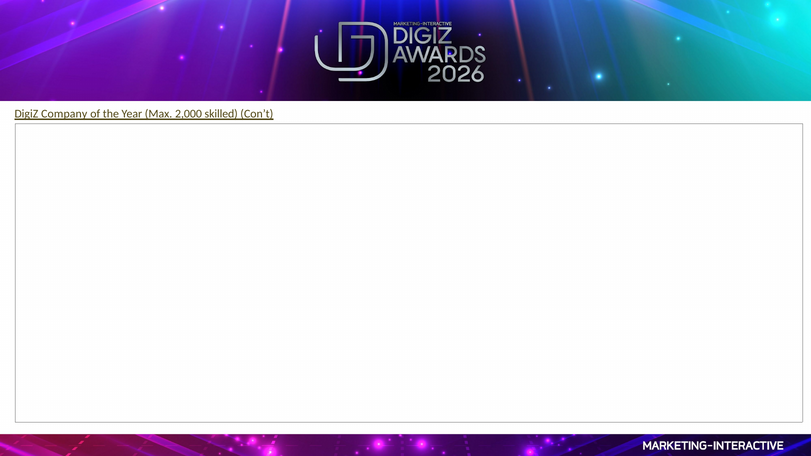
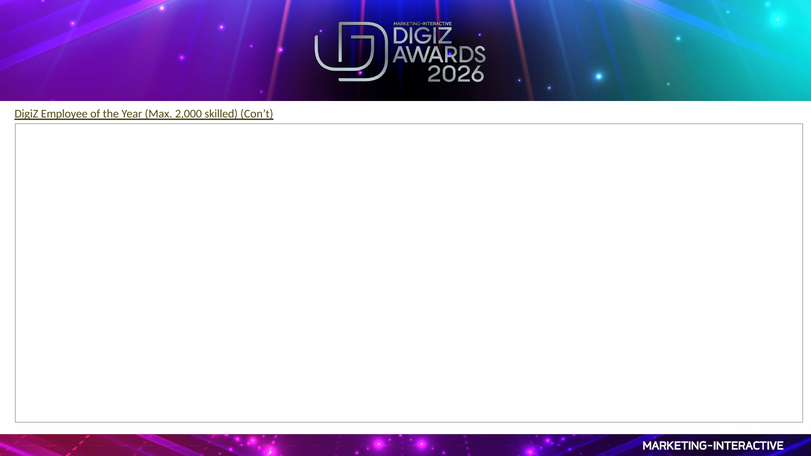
Company: Company -> Employee (64, 114)
